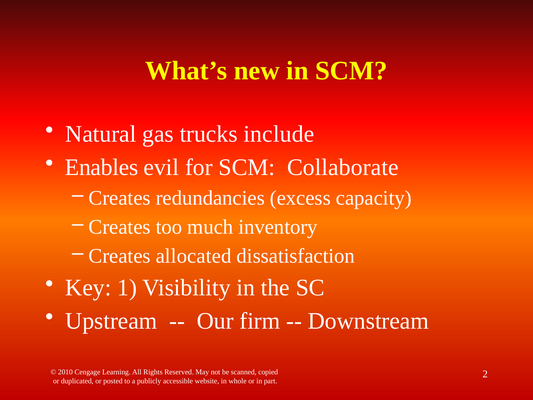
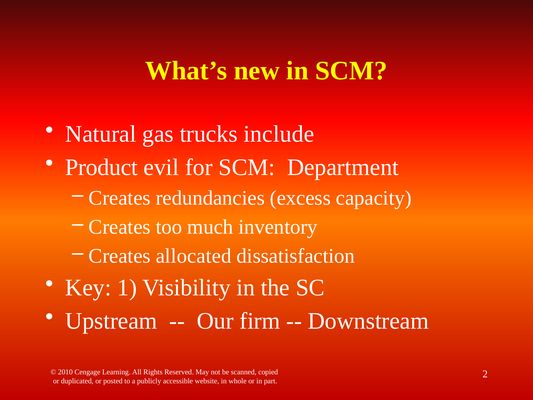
Enables: Enables -> Product (102, 167)
Collaborate: Collaborate -> Department (343, 167)
